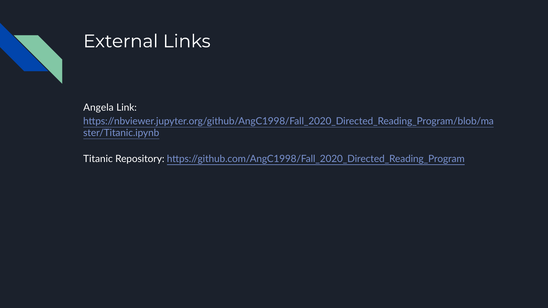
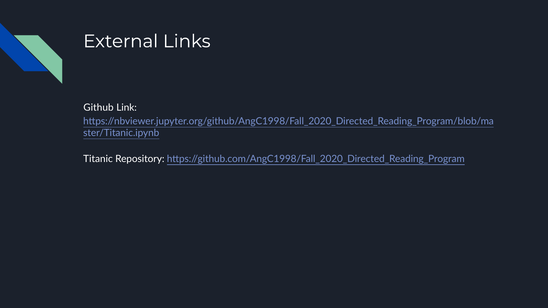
Angela: Angela -> Github (98, 108)
